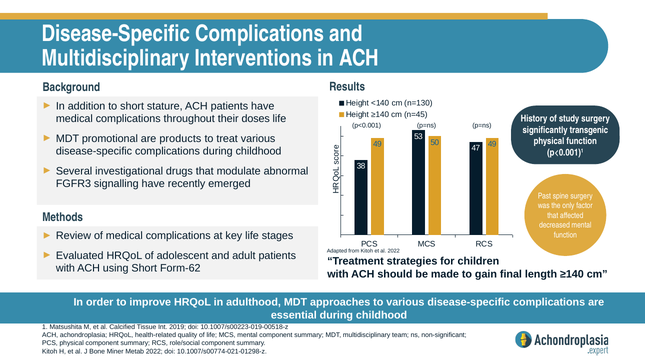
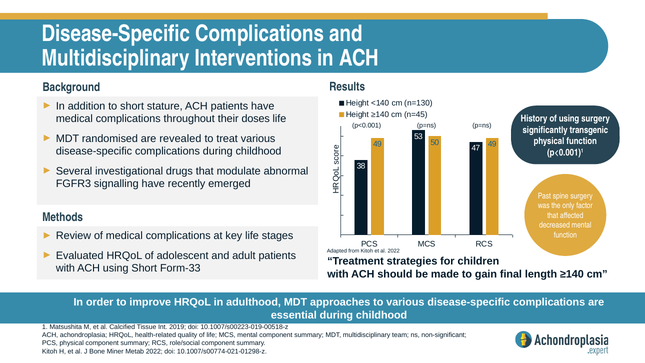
of study: study -> using (569, 119)
promotional: promotional -> randomised (110, 138)
products: products -> revealed (180, 138)
Form-62: Form-62 -> Form-33 (180, 268)
